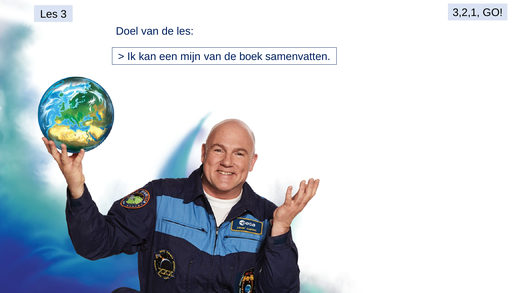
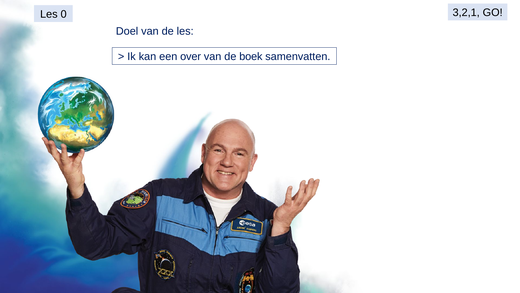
3: 3 -> 0 (64, 14)
mijn: mijn -> over (191, 57)
